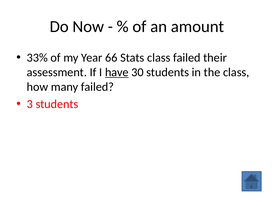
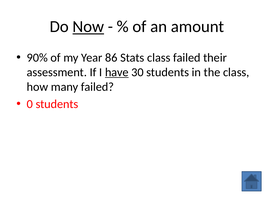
Now underline: none -> present (88, 27)
33%: 33% -> 90% (37, 57)
66: 66 -> 86 (111, 57)
3: 3 -> 0 (30, 104)
